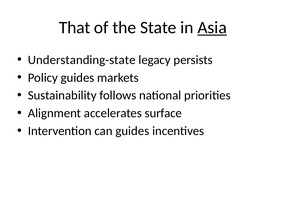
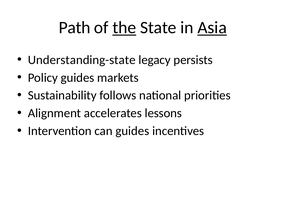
That: That -> Path (75, 28)
the underline: none -> present (124, 28)
surface: surface -> lessons (163, 113)
